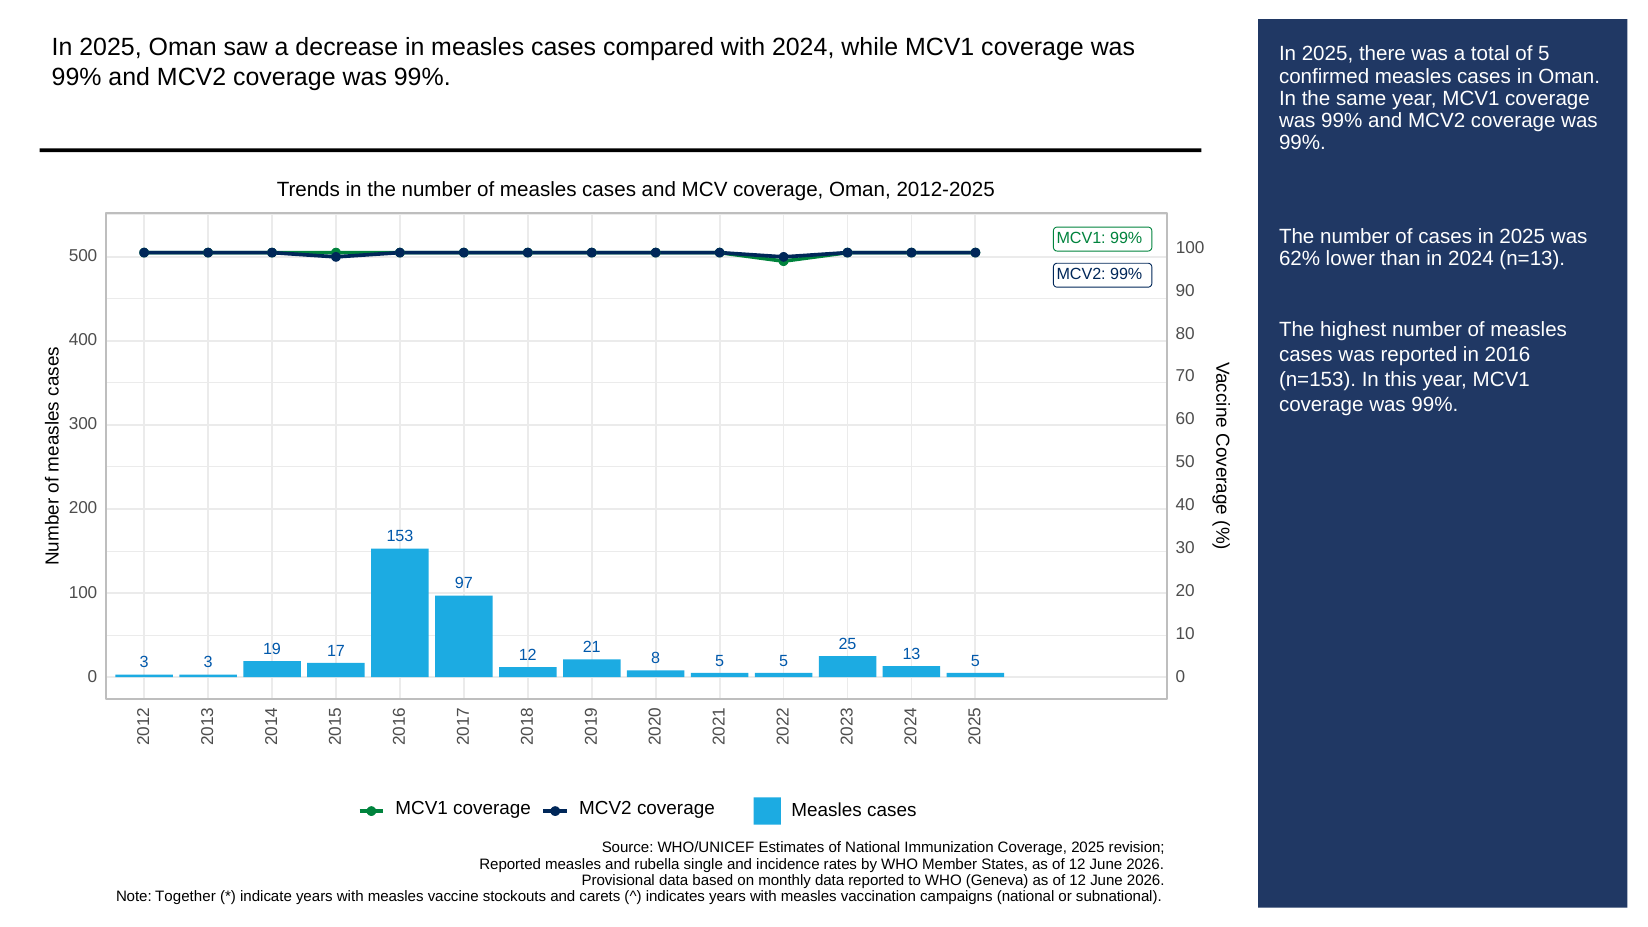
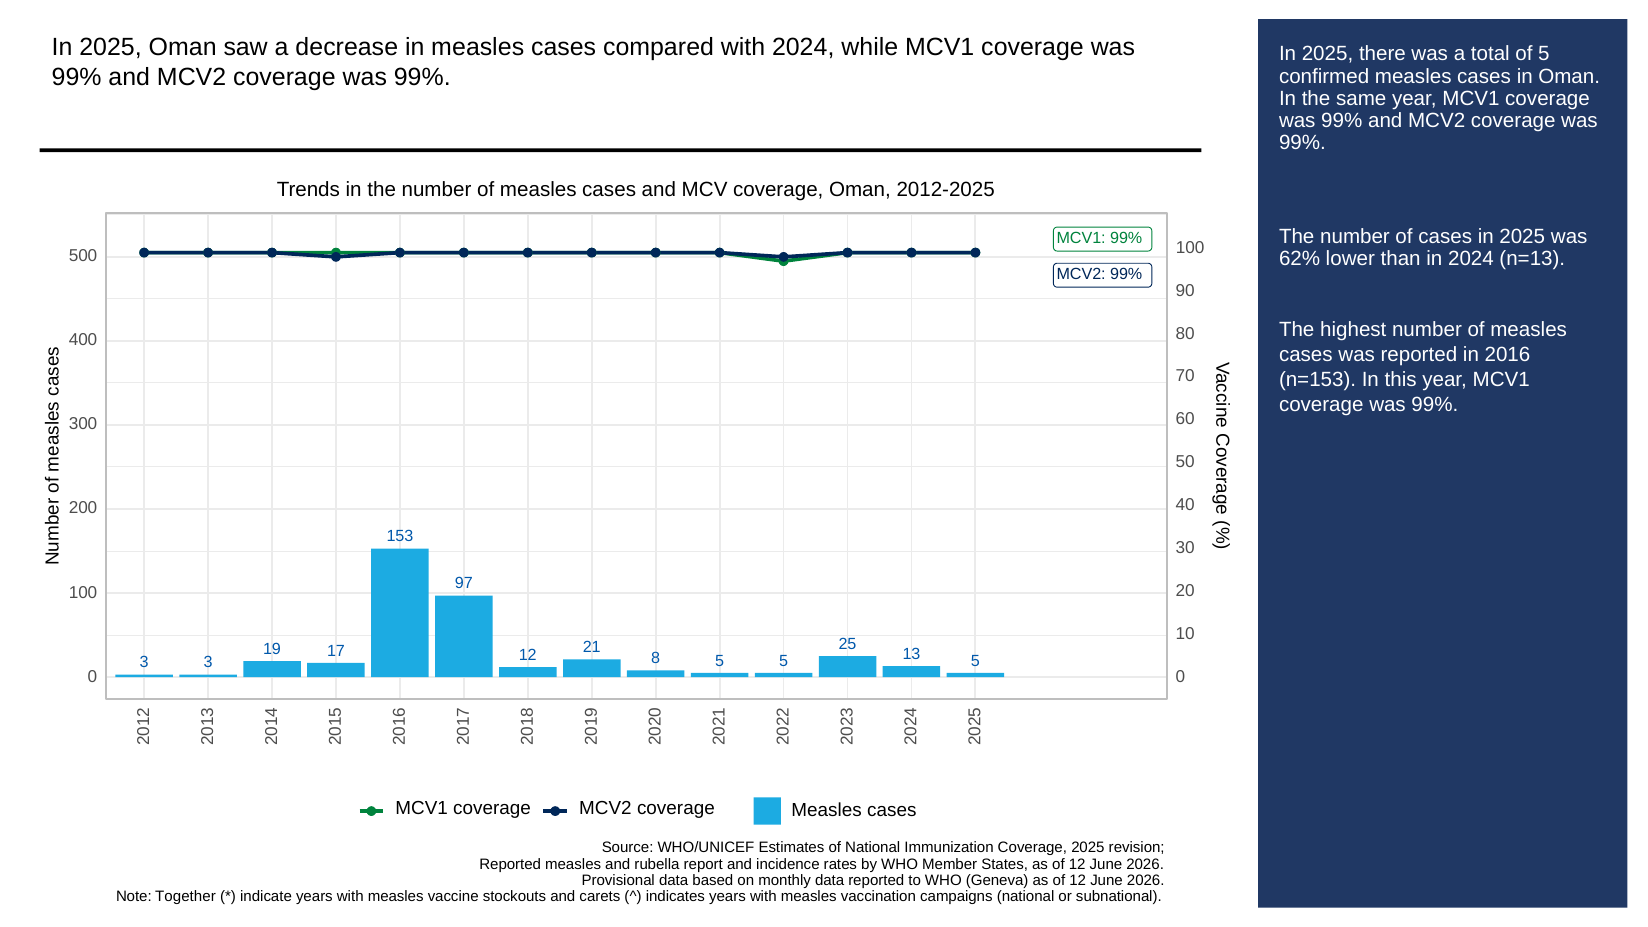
single: single -> report (703, 864)
